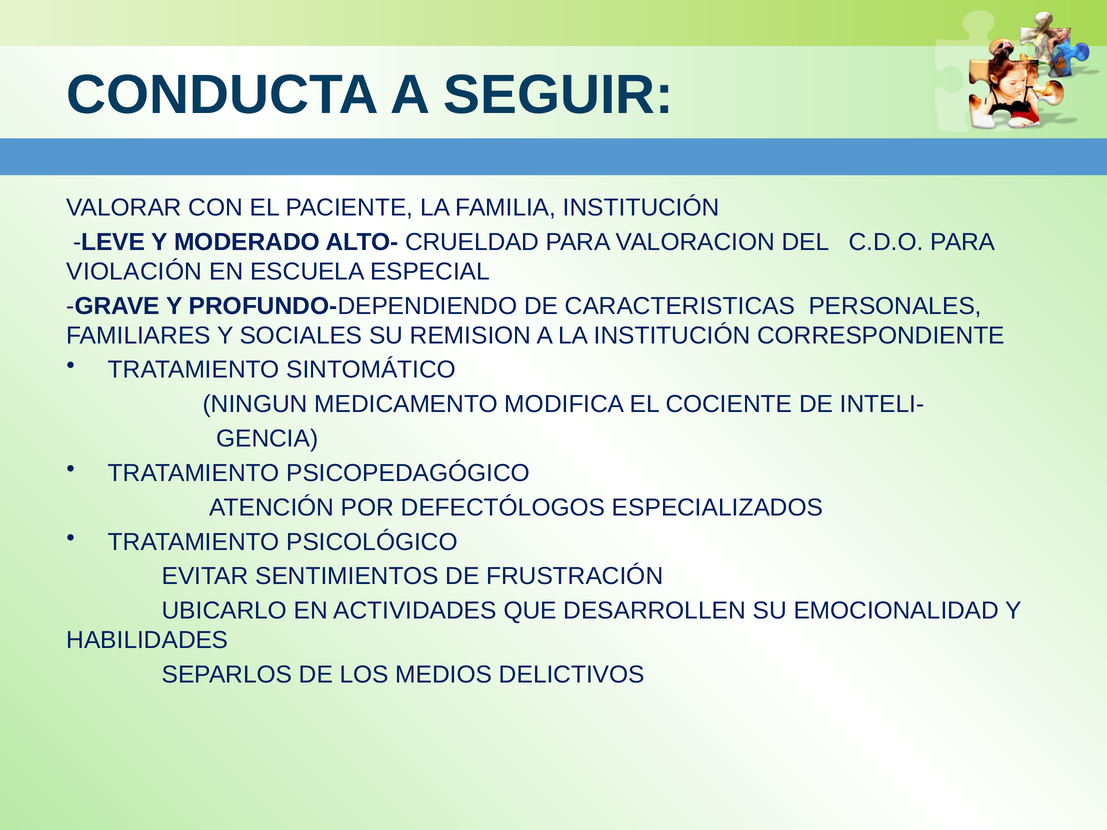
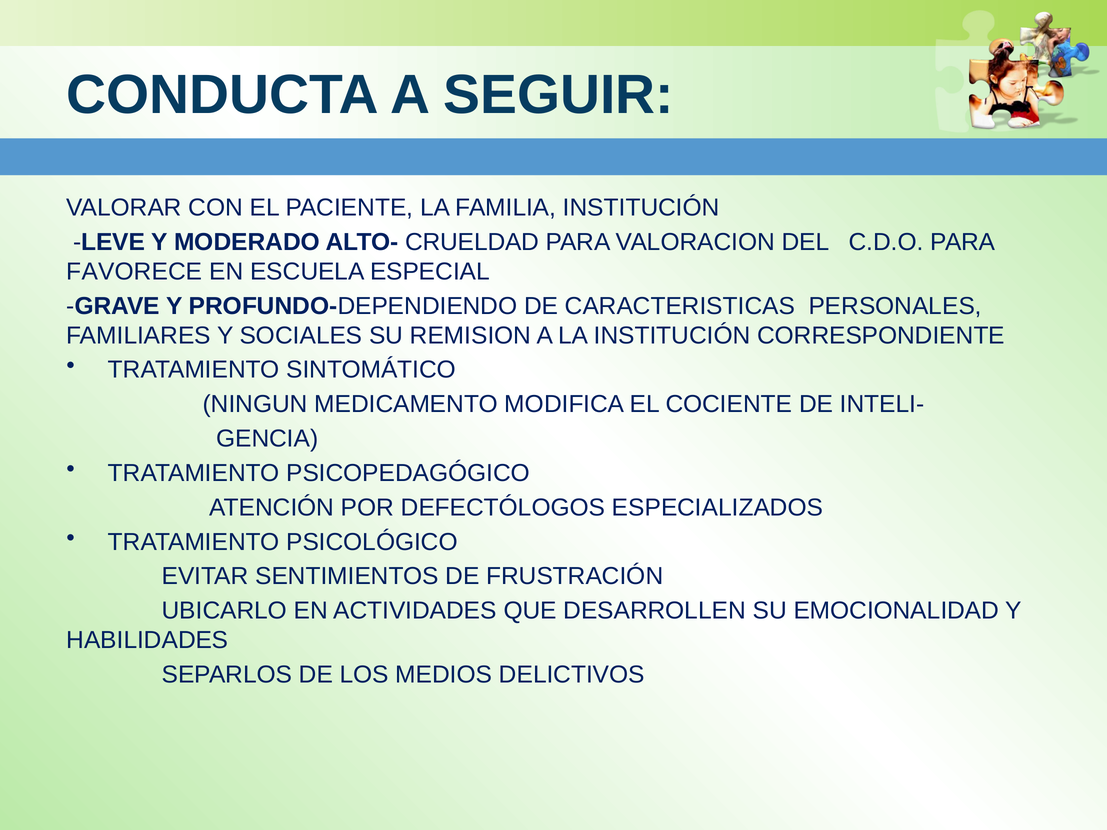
VIOLACIÓN: VIOLACIÓN -> FAVORECE (134, 272)
